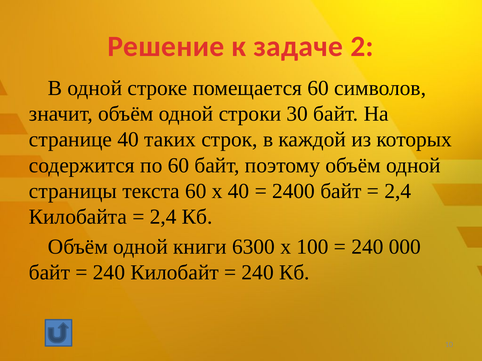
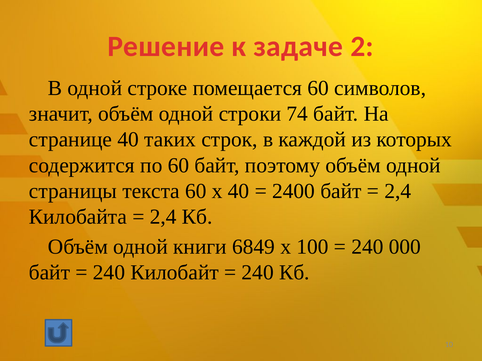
30: 30 -> 74 (297, 114)
6300: 6300 -> 6849 (254, 247)
